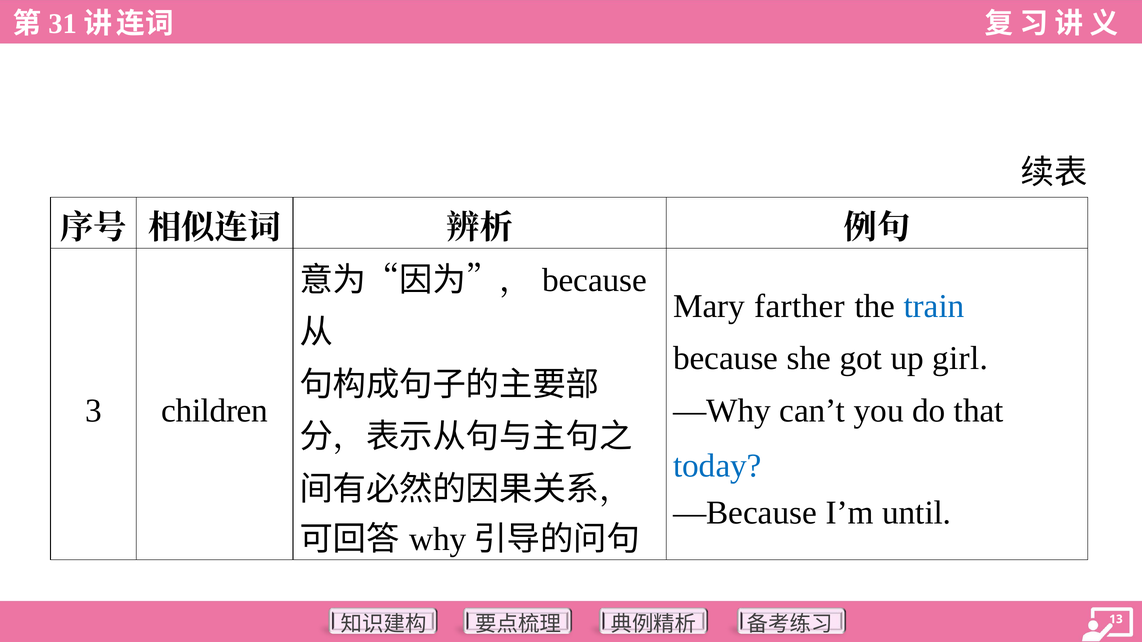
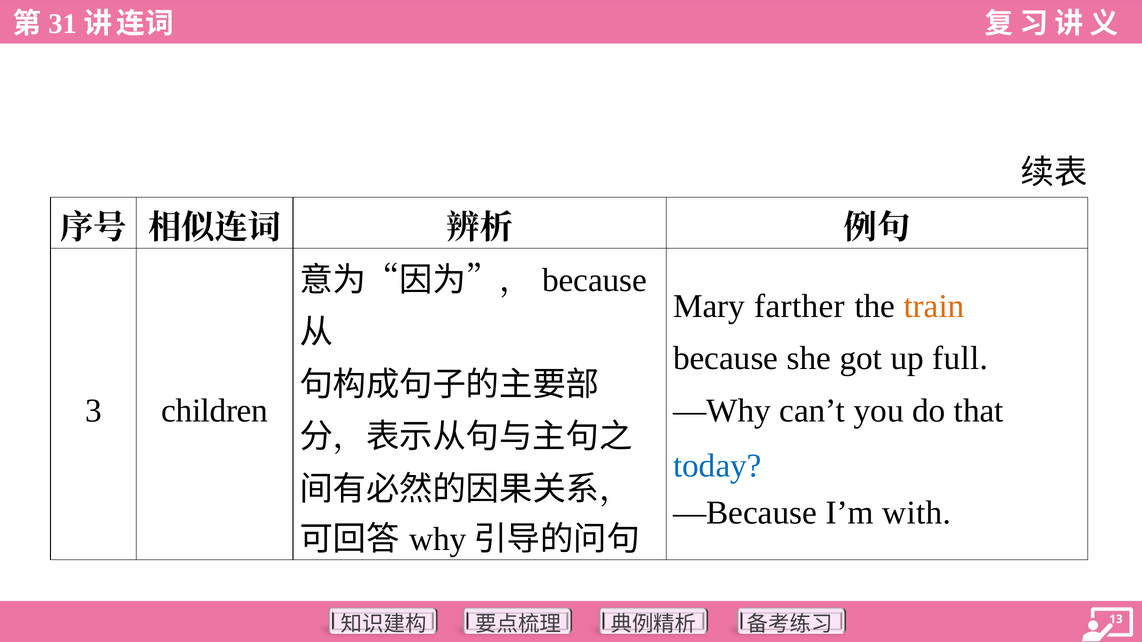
train colour: blue -> orange (934, 306)
girl: girl -> full (960, 359)
until: until -> with (917, 513)
